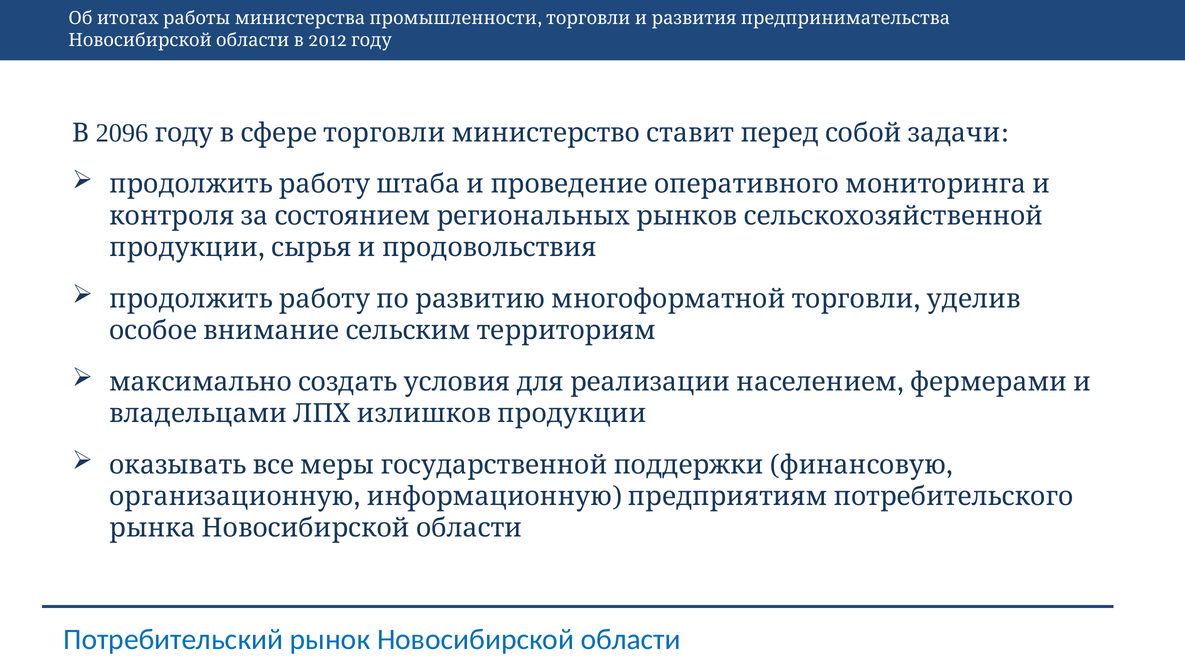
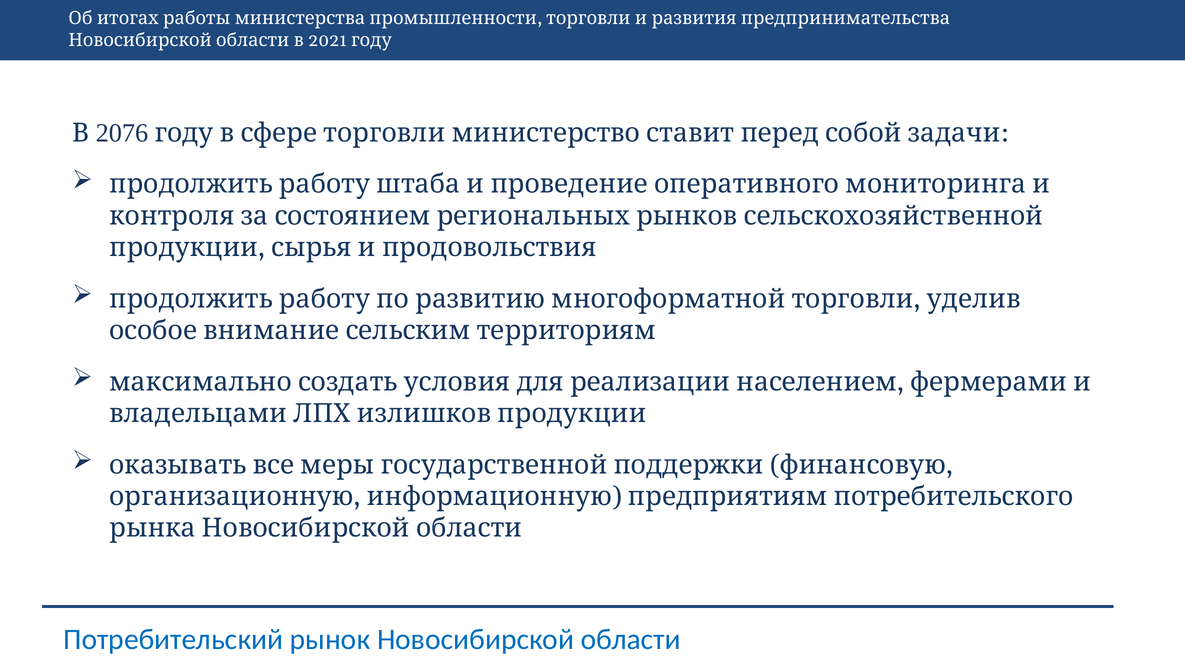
2012: 2012 -> 2021 (328, 40)
2096: 2096 -> 2076 (122, 133)
